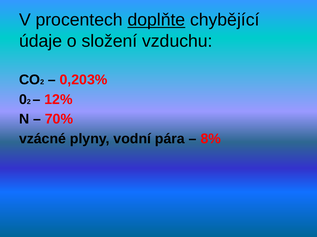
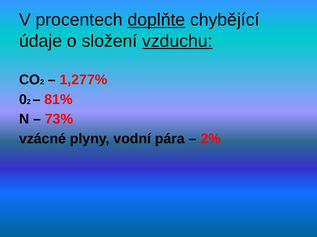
vzduchu underline: none -> present (177, 41)
0,203%: 0,203% -> 1,277% (84, 80)
12%: 12% -> 81% (58, 100)
70%: 70% -> 73% (59, 119)
8%: 8% -> 2% (211, 139)
